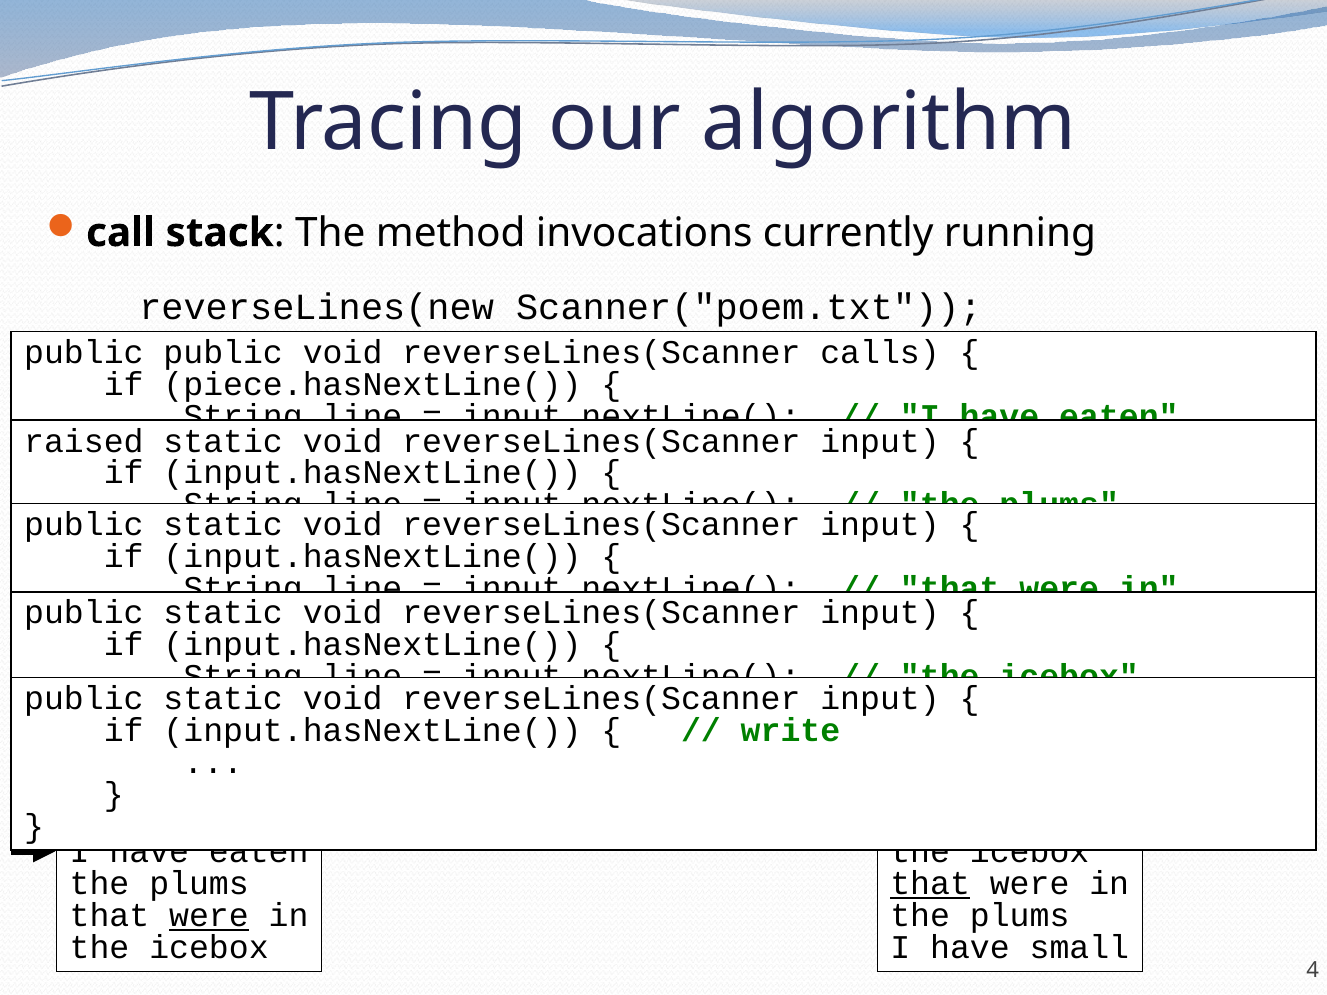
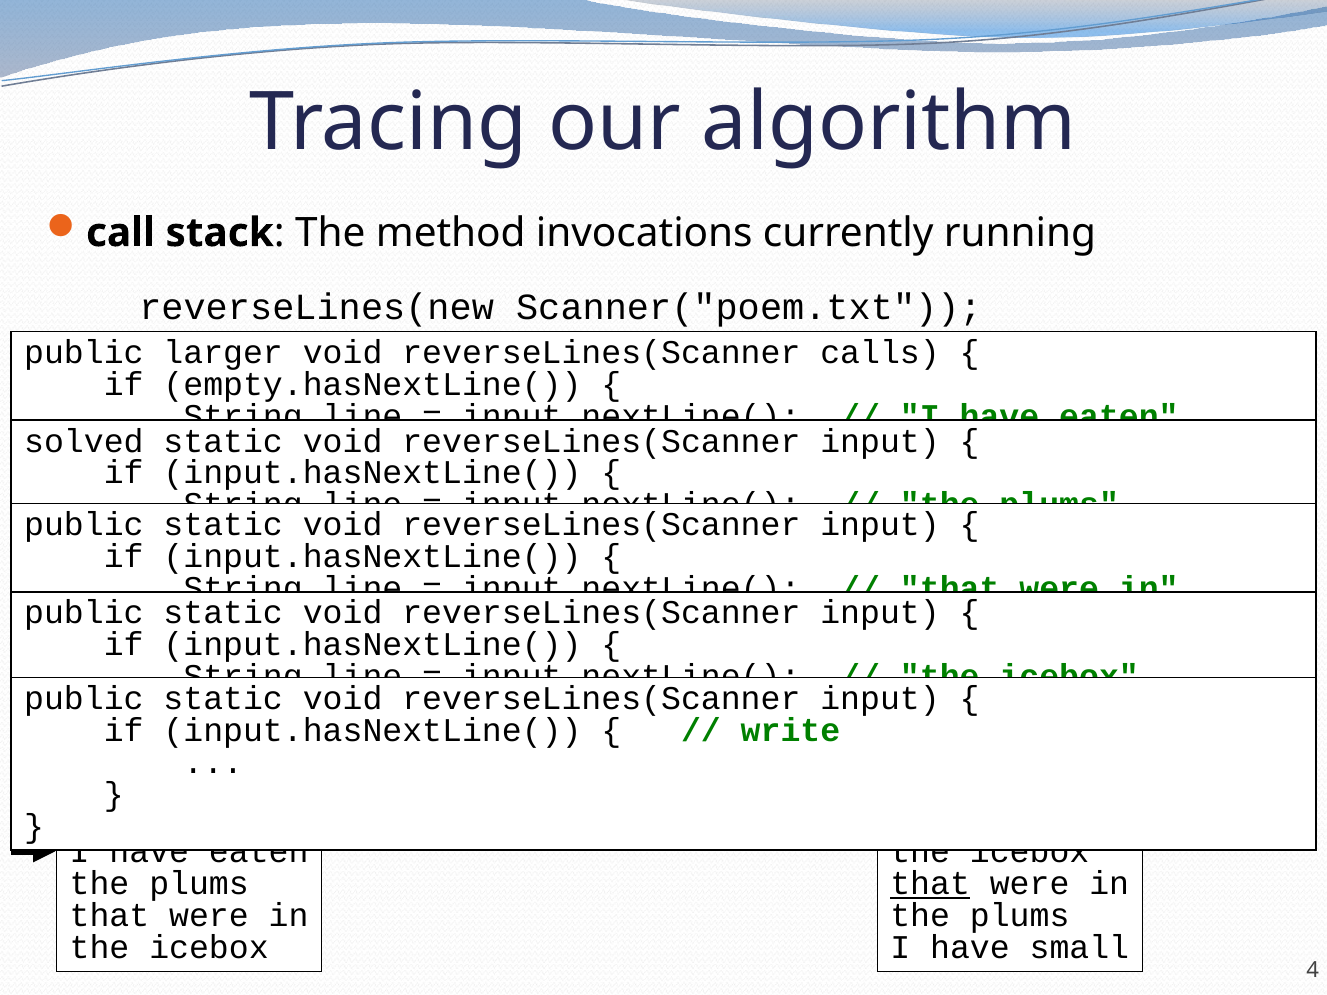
public public: public -> larger (223, 353)
piece.hasNextLine(: piece.hasNextLine( -> empty.hasNextLine( (372, 385)
raised: raised -> solved (84, 441)
were underline: present -> none (209, 916)
